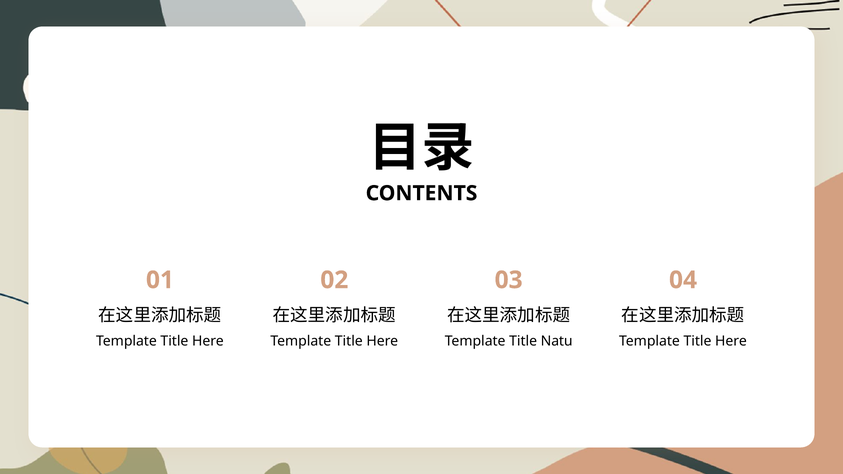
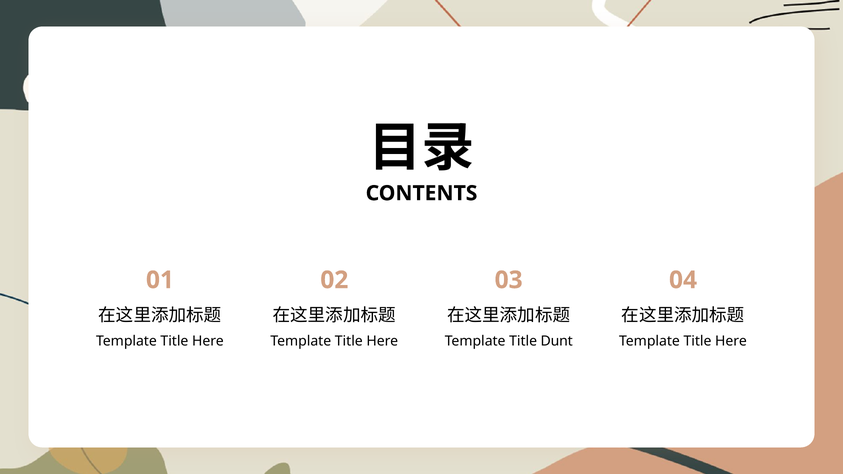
Natu: Natu -> Dunt (557, 341)
